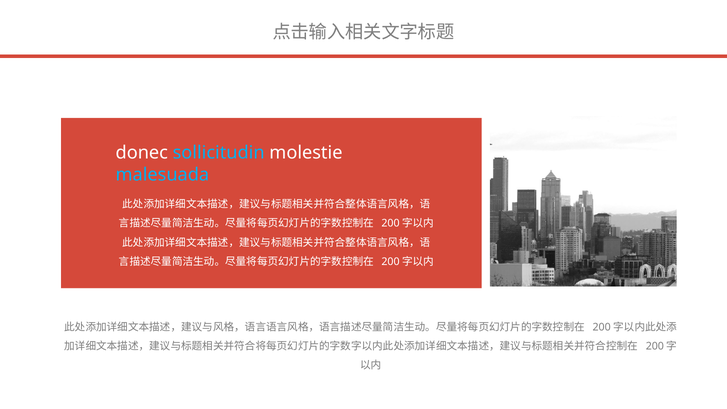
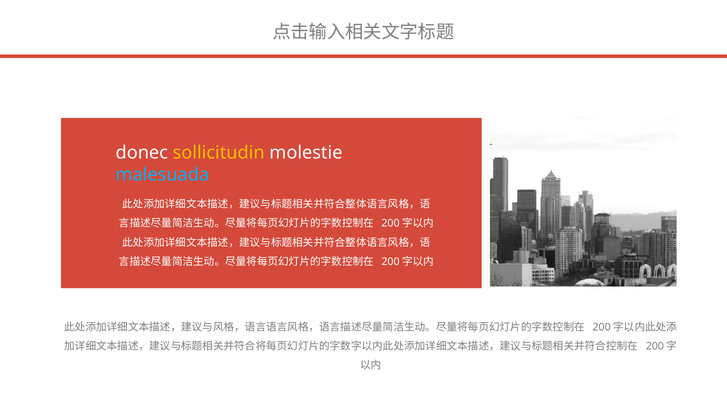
sollicitudin colour: light blue -> yellow (219, 153)
